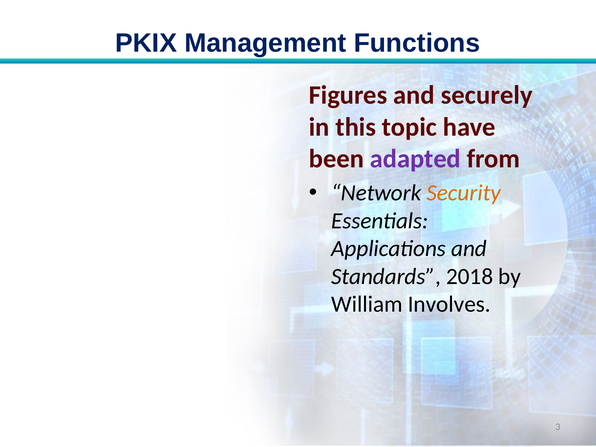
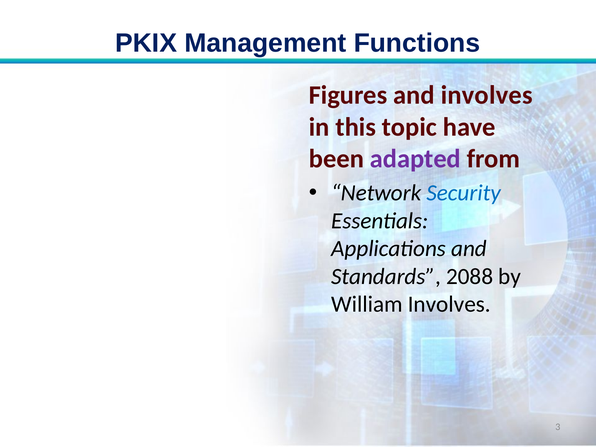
and securely: securely -> involves (487, 95)
Security colour: orange -> blue (464, 193)
2018: 2018 -> 2088 (470, 276)
